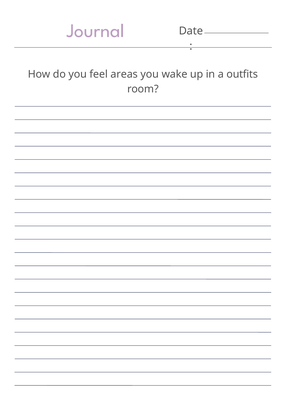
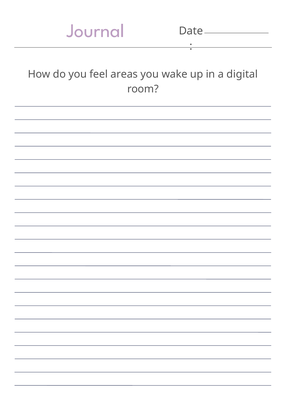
outfits: outfits -> digital (242, 74)
